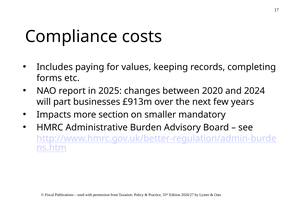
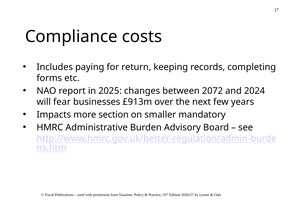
values: values -> return (136, 67)
2020: 2020 -> 2072 (212, 91)
part: part -> fear (62, 102)
